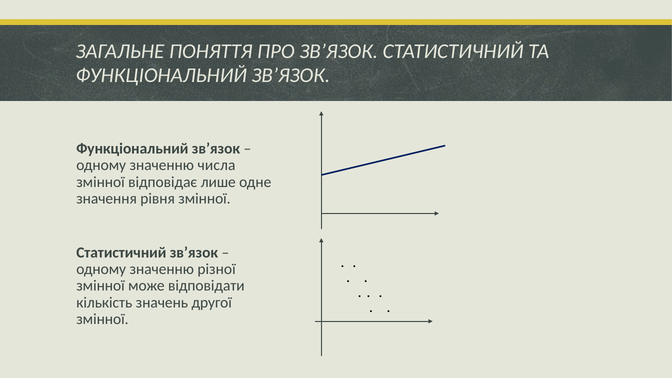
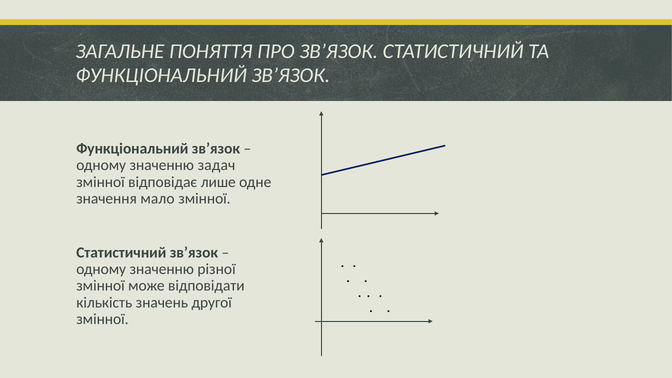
числа: числа -> задач (216, 165)
рівня: рівня -> мало (157, 199)
